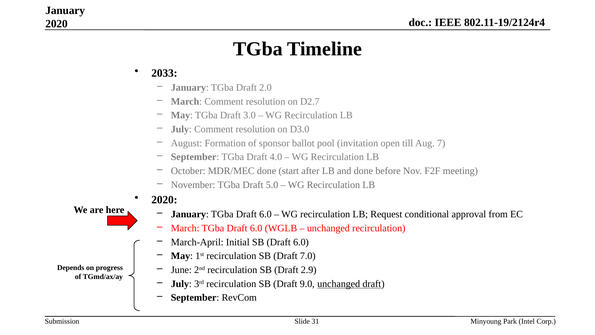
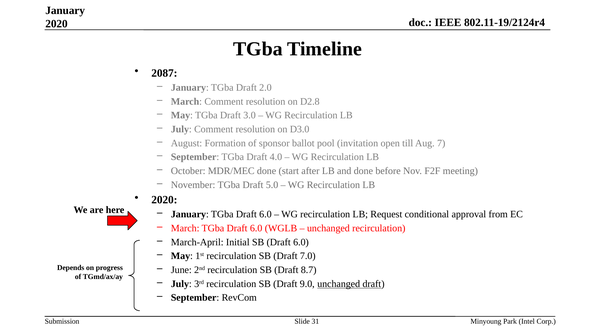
2033: 2033 -> 2087 (164, 73)
D2.7: D2.7 -> D2.8 (310, 101)
2.9: 2.9 -> 8.7 (309, 270)
